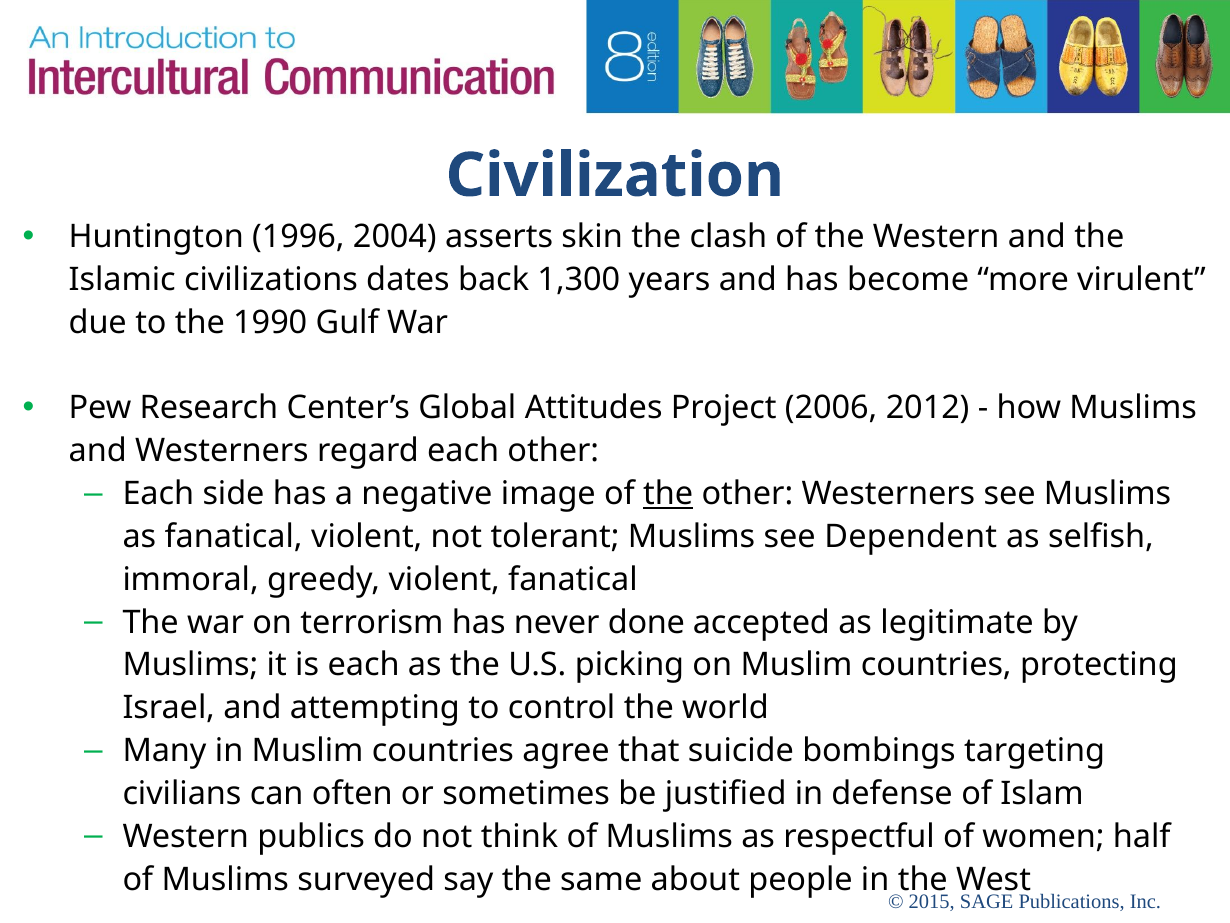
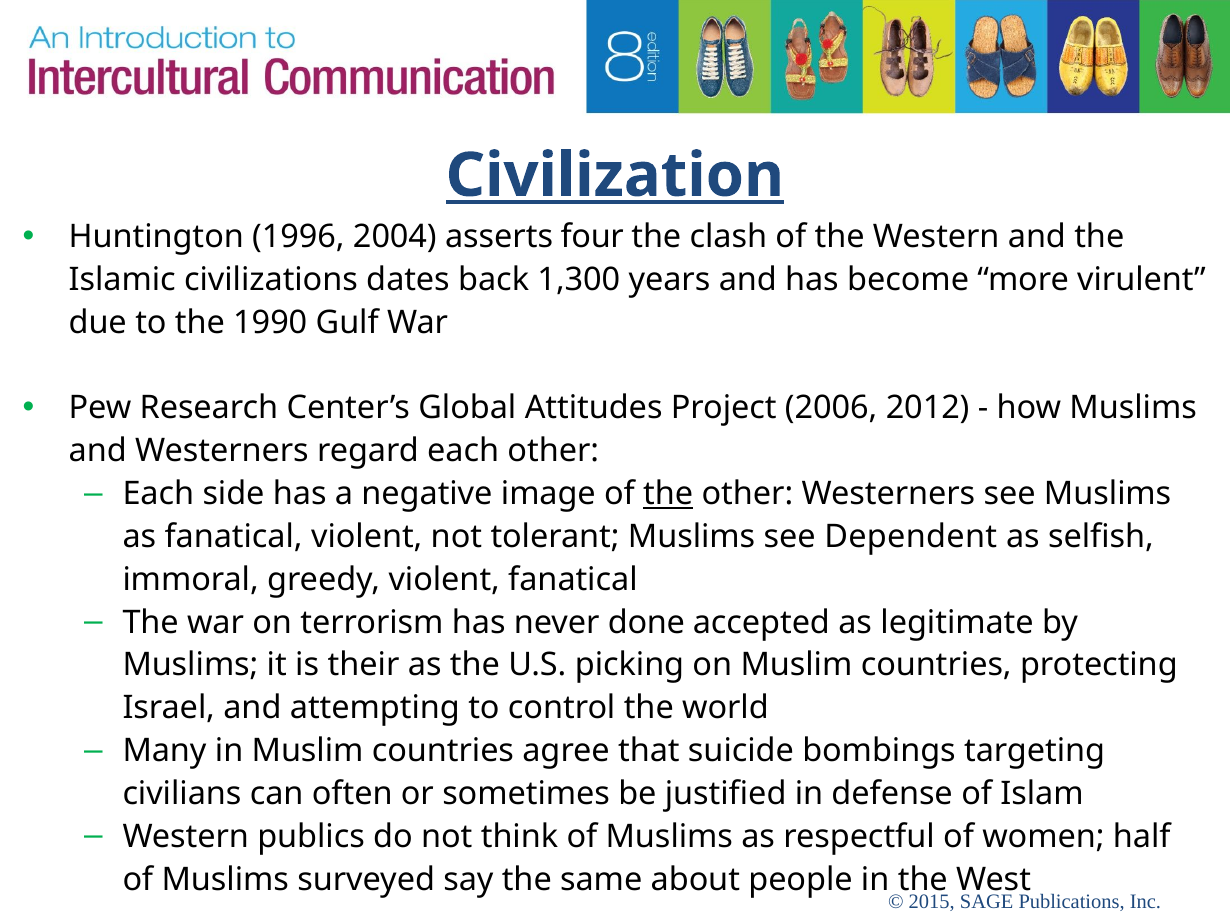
Civilization underline: none -> present (615, 175)
skin: skin -> four (592, 237)
is each: each -> their (364, 665)
